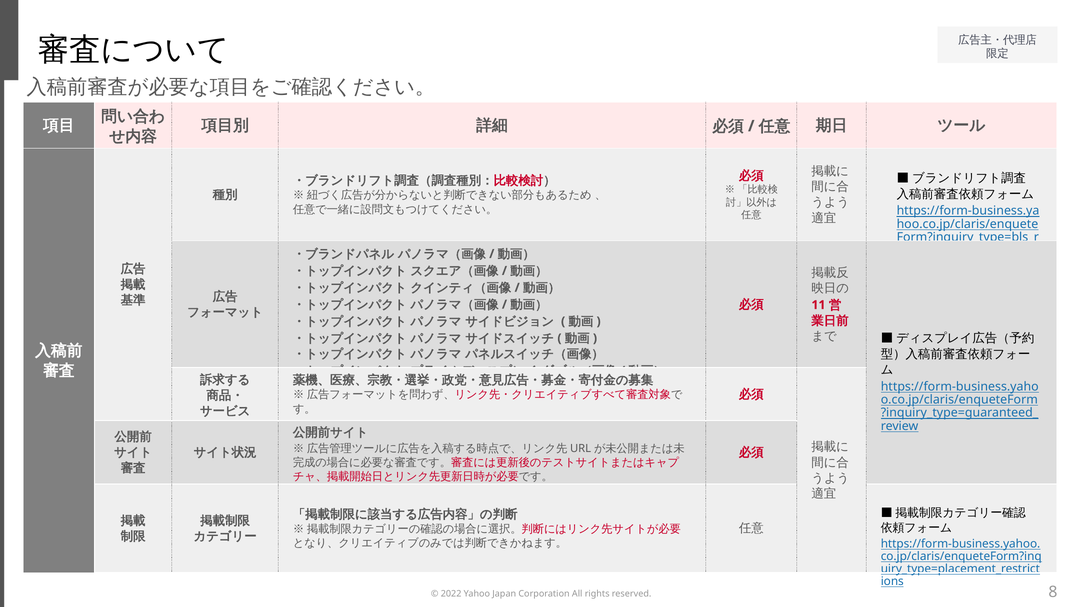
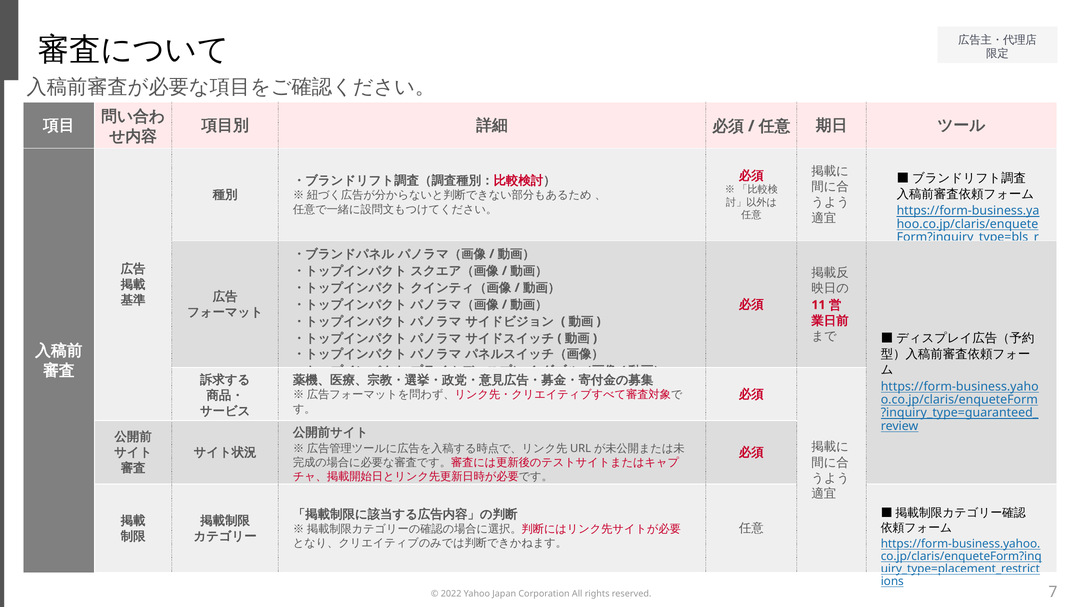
8: 8 -> 7 (1053, 593)
